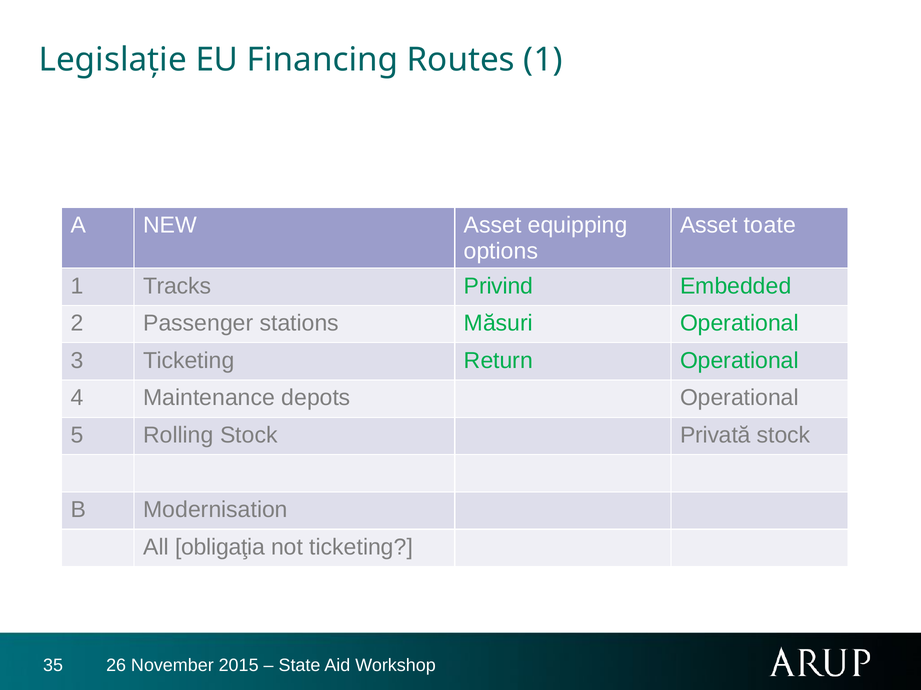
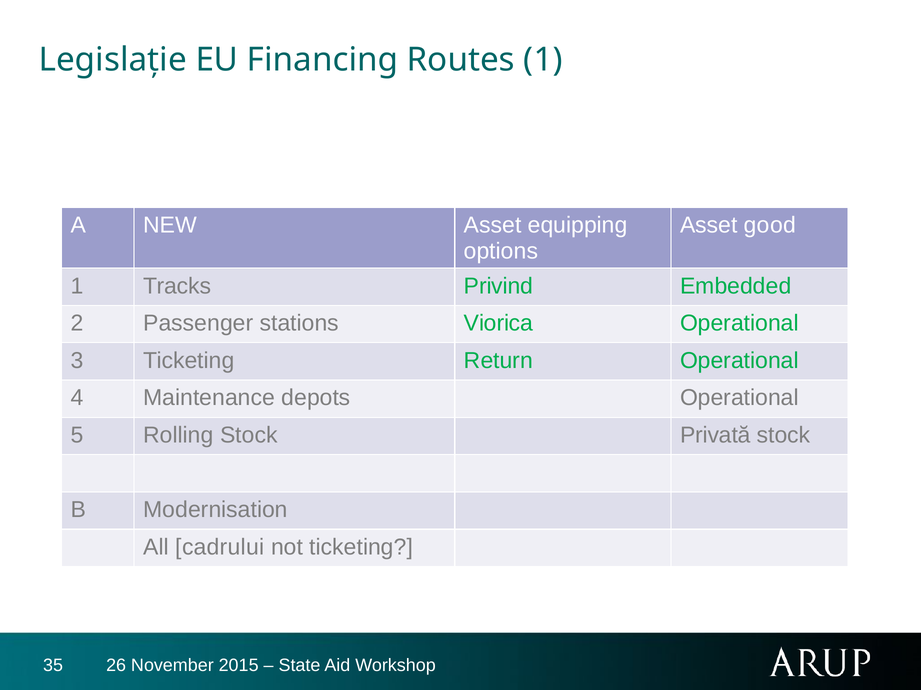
toate: toate -> good (770, 225)
Măsuri: Măsuri -> Viorica (499, 324)
obligaţia: obligaţia -> cadrului (220, 548)
